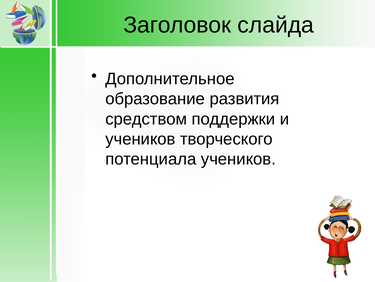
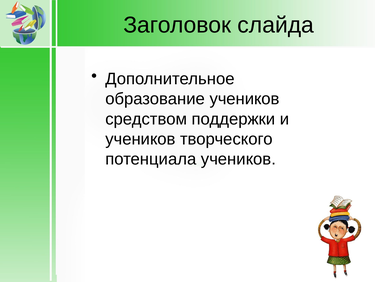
образование развития: развития -> учеников (244, 99)
